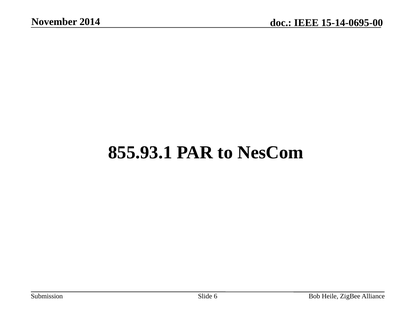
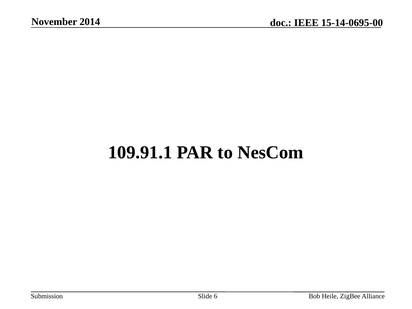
855.93.1: 855.93.1 -> 109.91.1 (140, 152)
